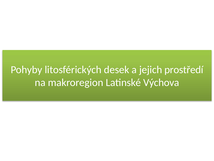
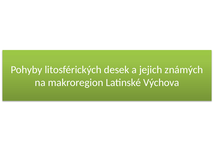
prostředí: prostředí -> známých (184, 69)
